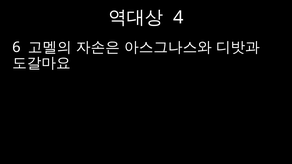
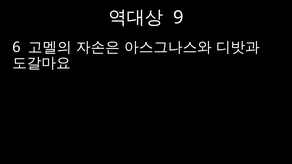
4: 4 -> 9 (178, 18)
